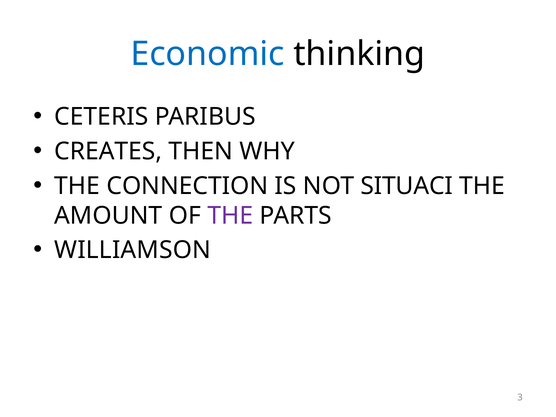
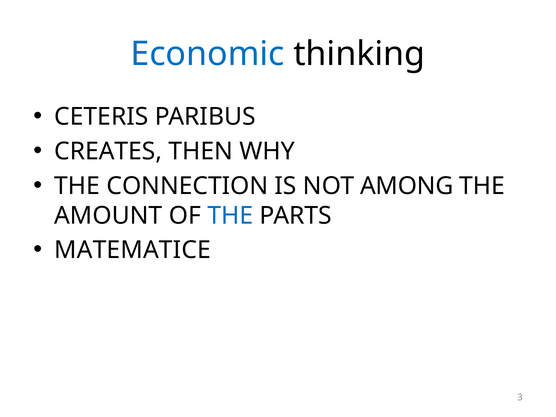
SITUACI: SITUACI -> AMONG (407, 186)
THE colour: purple -> blue (230, 216)
WILLIAMSON: WILLIAMSON -> MATEMATICE (133, 250)
